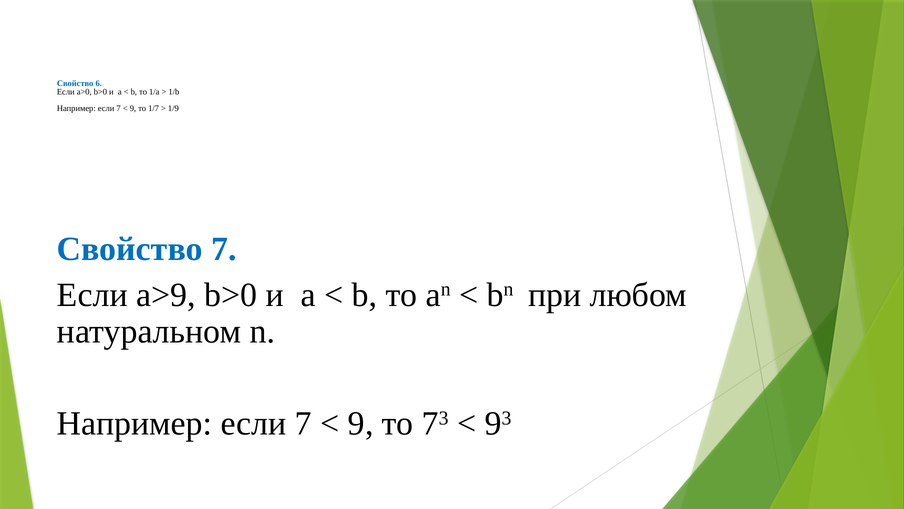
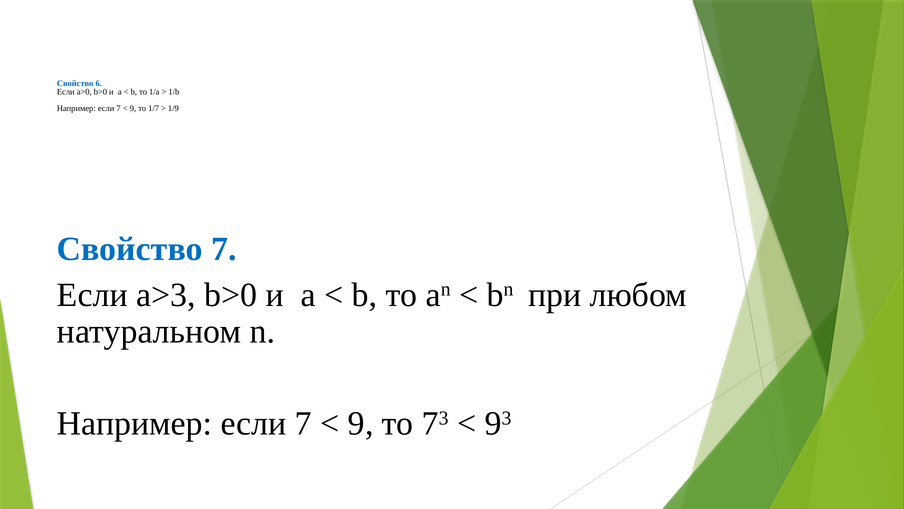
a>9: a>9 -> a>3 (166, 295)
